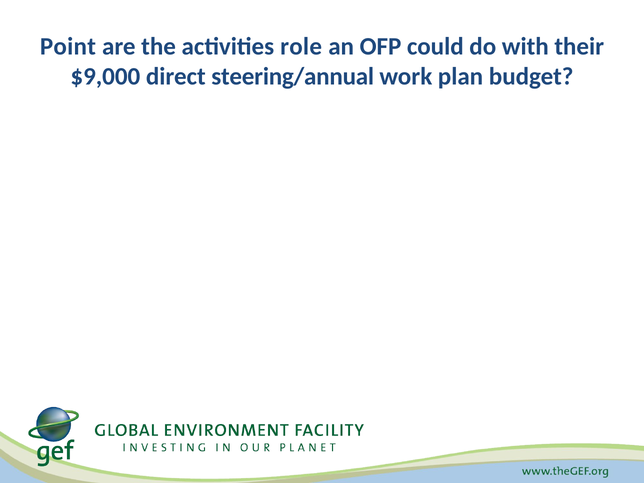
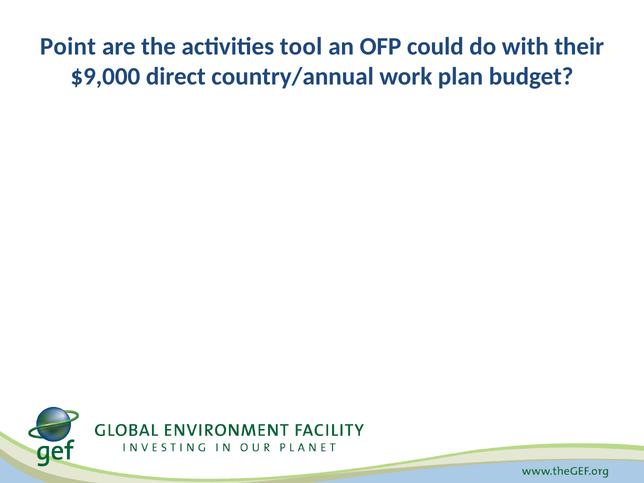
role: role -> tool (301, 46)
steering/annual: steering/annual -> country/annual (293, 76)
